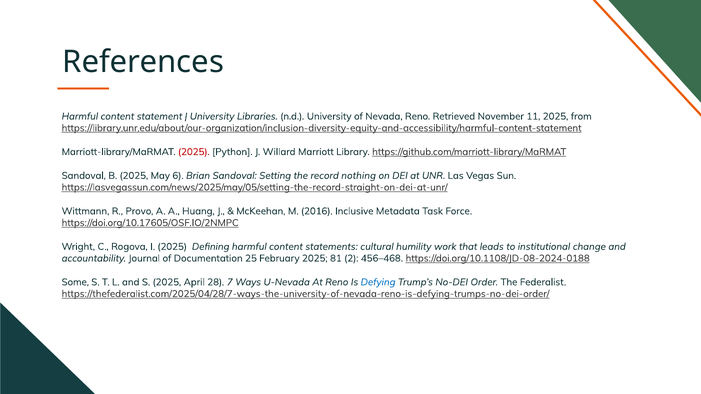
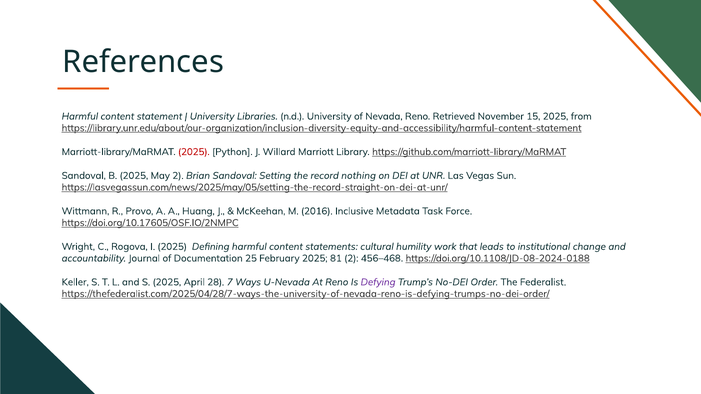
11: 11 -> 15 (533, 116)
May 6: 6 -> 2 (178, 176)
Some: Some -> Keller (75, 282)
Defying colour: blue -> purple (378, 282)
